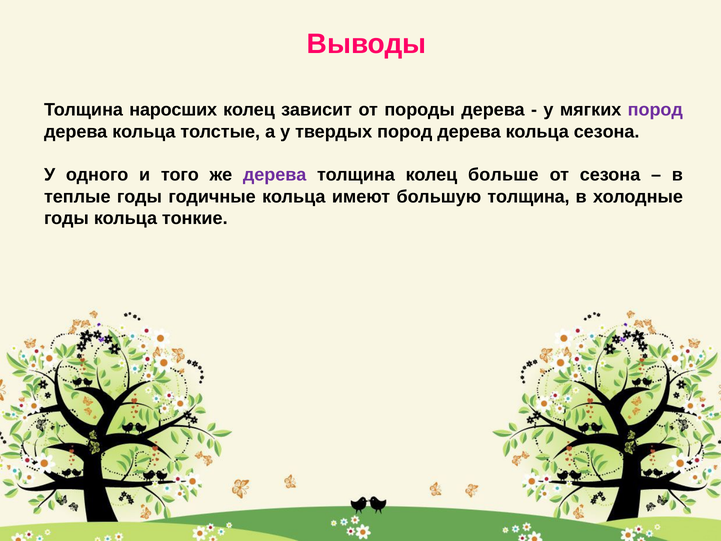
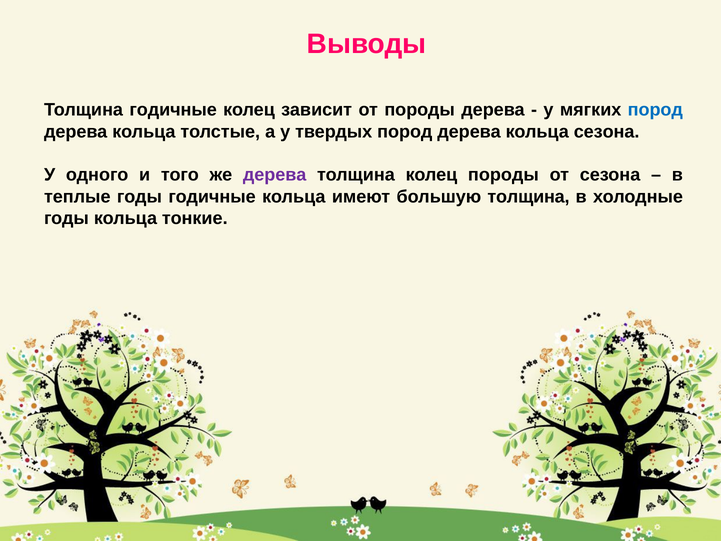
Толщина наросших: наросших -> годичные (173, 110)
пород colour: purple -> blue (655, 110)
колец больше: больше -> породы (503, 175)
